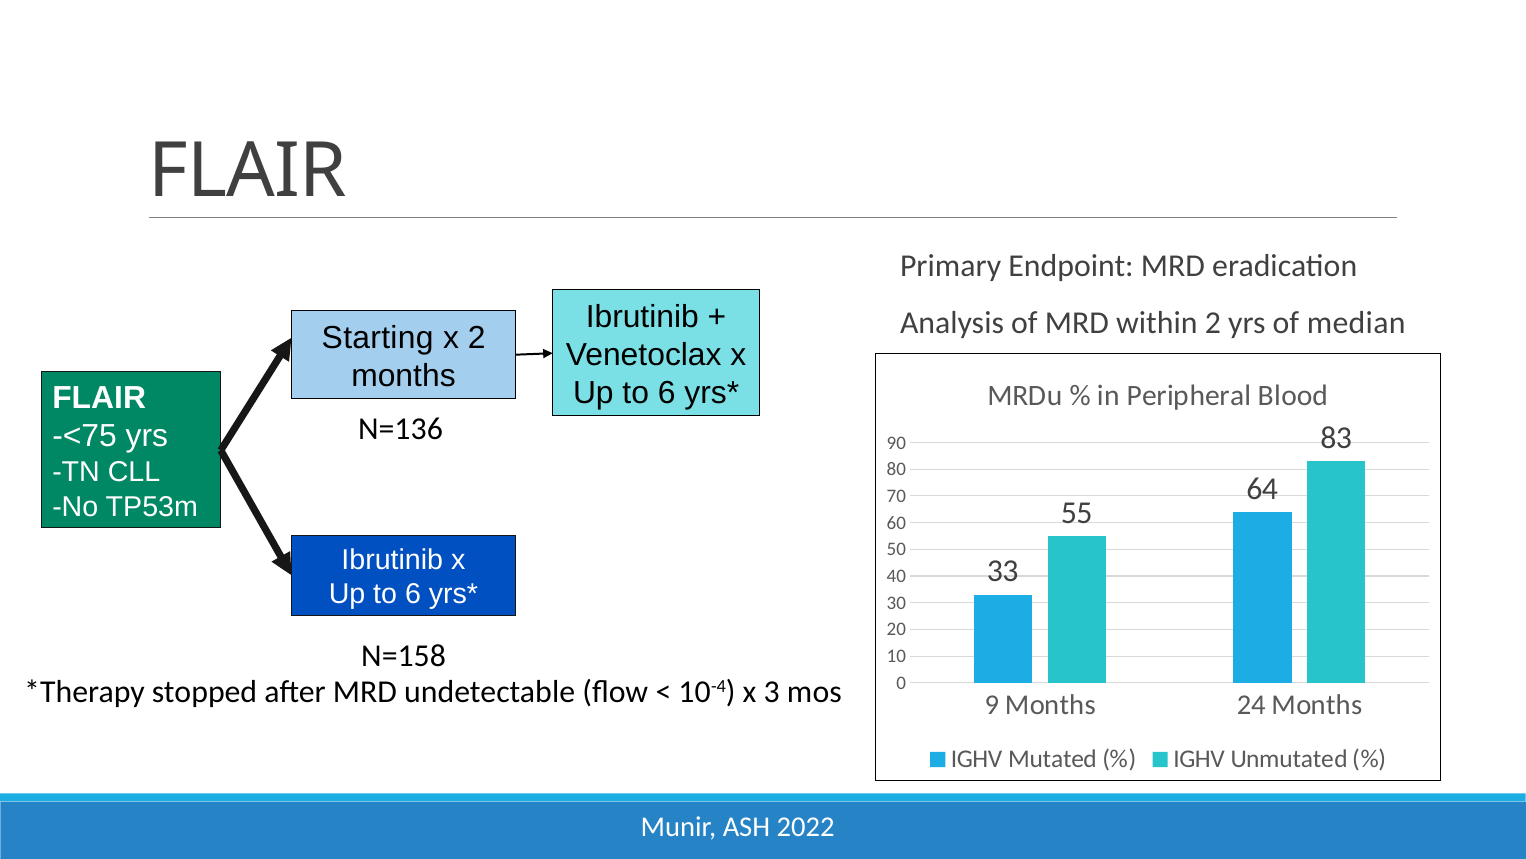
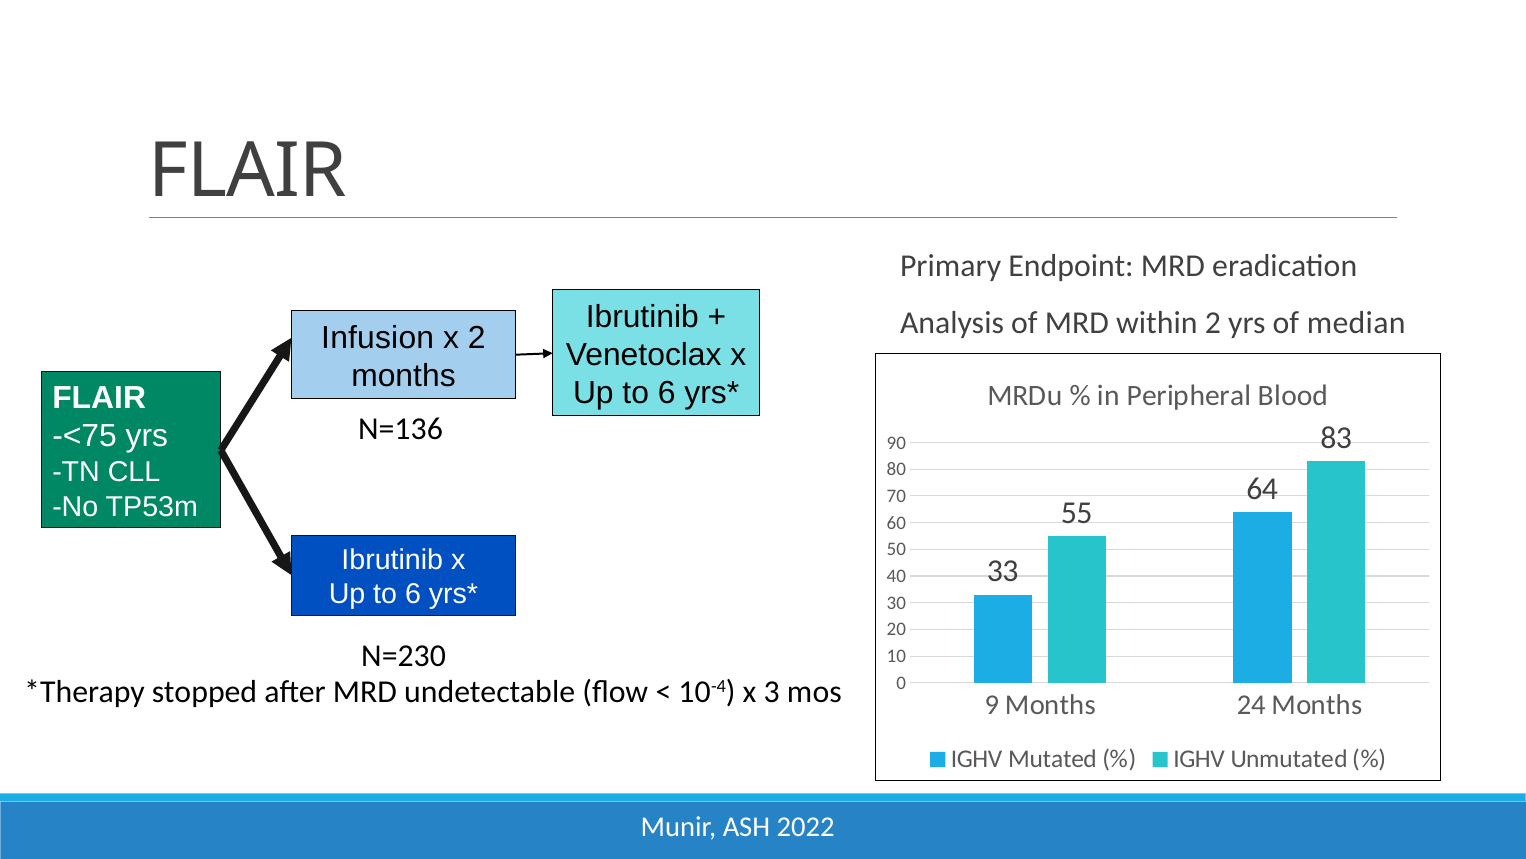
Starting: Starting -> Infusion (378, 338)
N=158: N=158 -> N=230 (404, 656)
